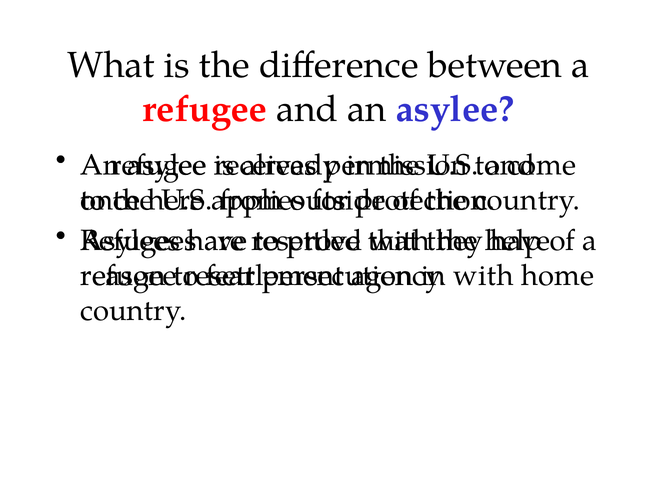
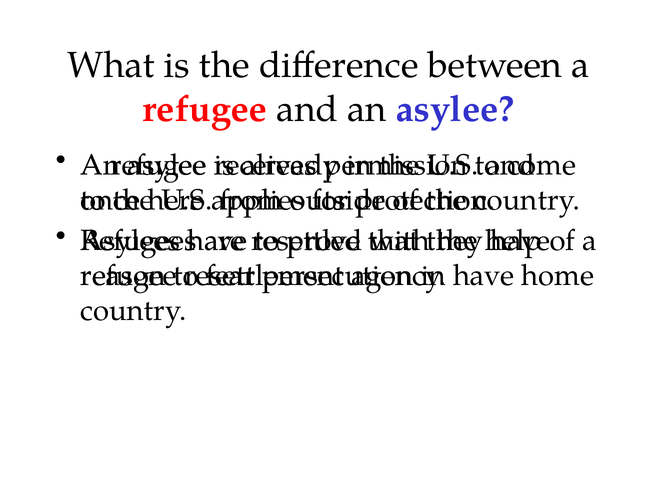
with: with -> have (484, 276)
